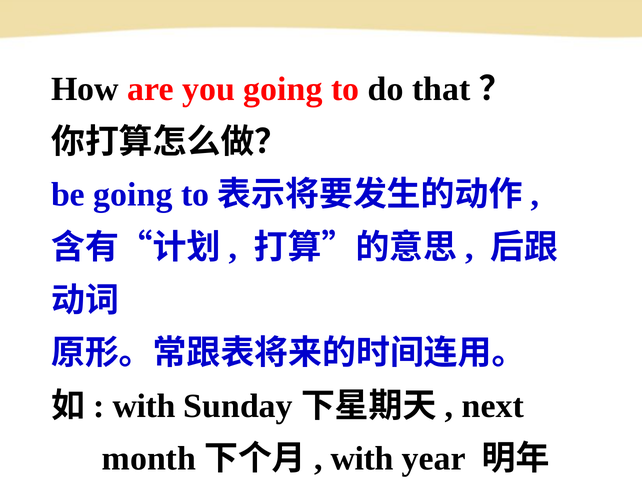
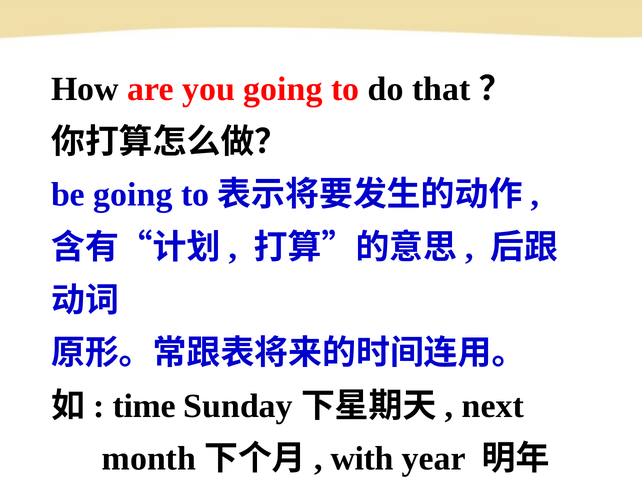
with: with -> time (144, 406)
